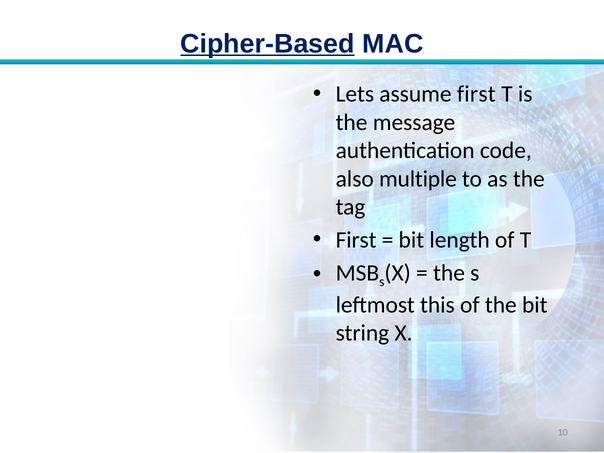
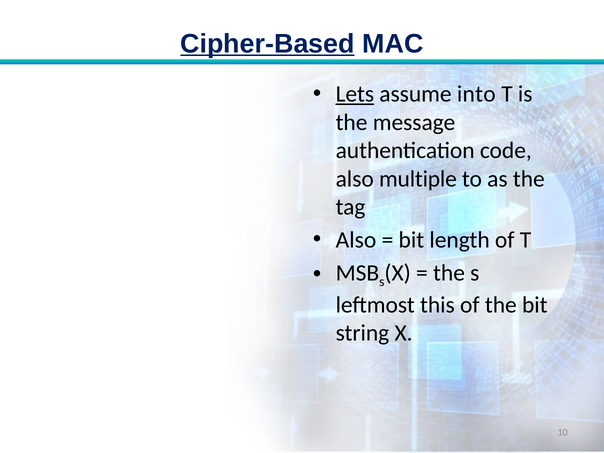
Lets underline: none -> present (355, 94)
assume first: first -> into (476, 94)
First: First -> Also (356, 240)
